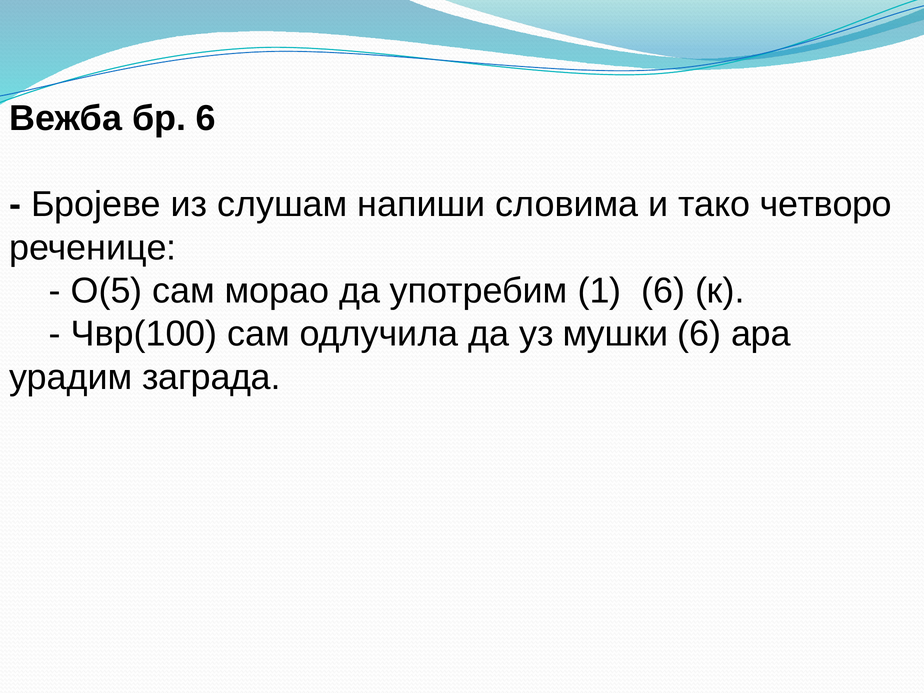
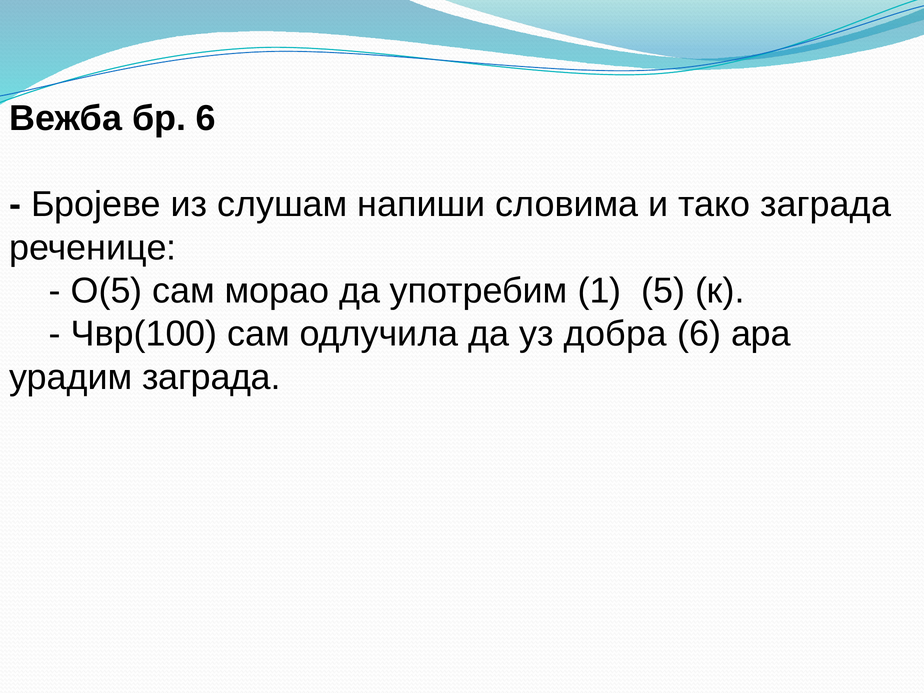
тако четворо: четворо -> заграда (826, 205)
1 6: 6 -> 5 (663, 291)
мушки: мушки -> добра (615, 334)
